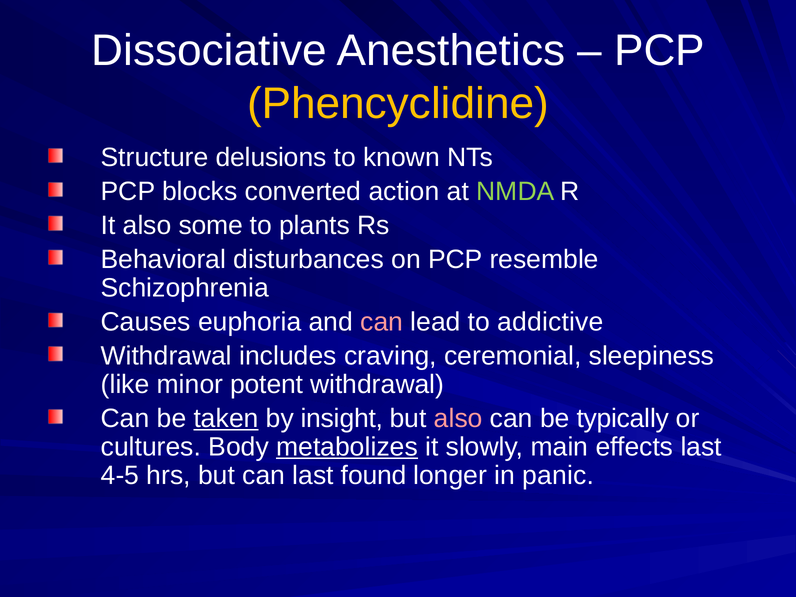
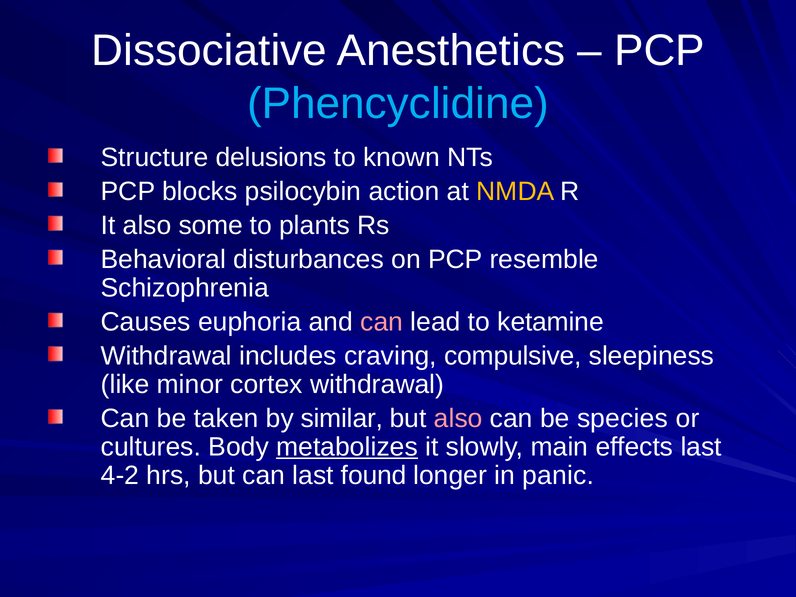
Phencyclidine colour: yellow -> light blue (398, 104)
converted: converted -> psilocybin (303, 191)
NMDA colour: light green -> yellow (515, 191)
addictive: addictive -> ketamine (551, 322)
ceremonial: ceremonial -> compulsive (513, 356)
potent: potent -> cortex (267, 384)
taken underline: present -> none (226, 418)
insight: insight -> similar (342, 418)
typically: typically -> species (623, 418)
4-5: 4-5 -> 4-2 (120, 476)
